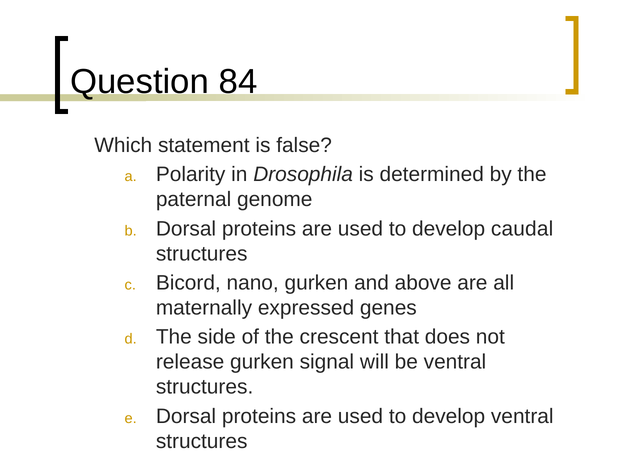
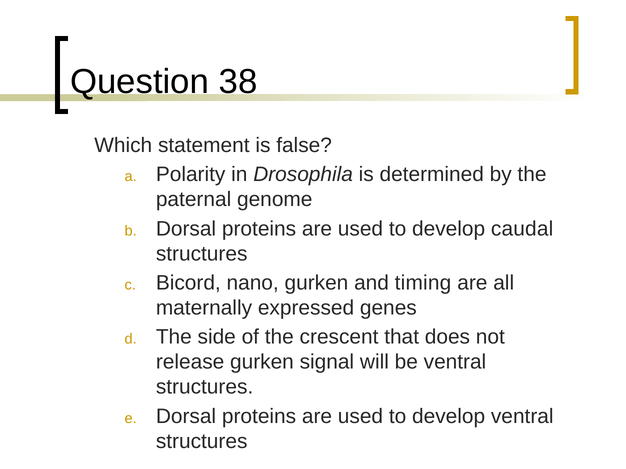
84: 84 -> 38 (238, 82)
above: above -> timing (423, 283)
